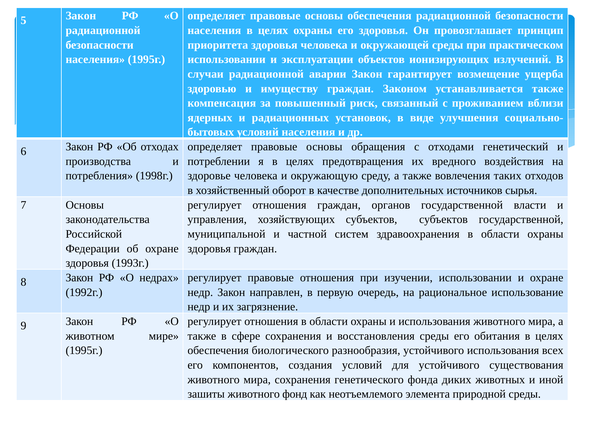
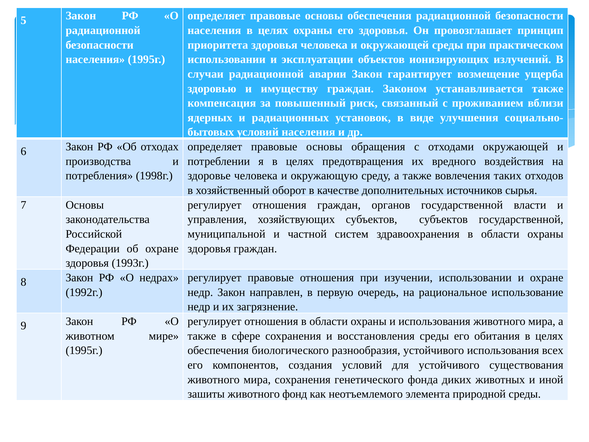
отходами генетический: генетический -> окружающей (516, 147)
